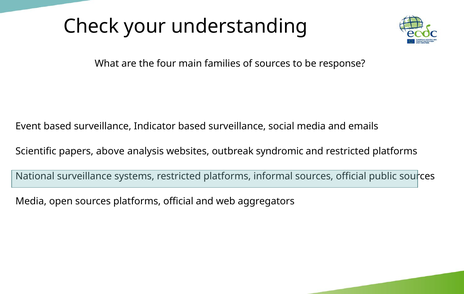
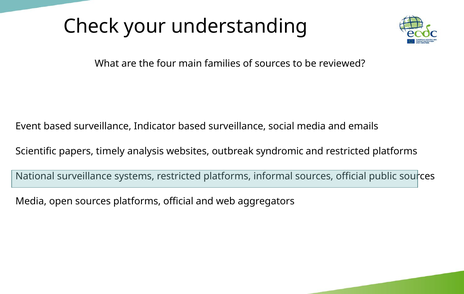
response: response -> reviewed (342, 64)
above: above -> timely (110, 152)
